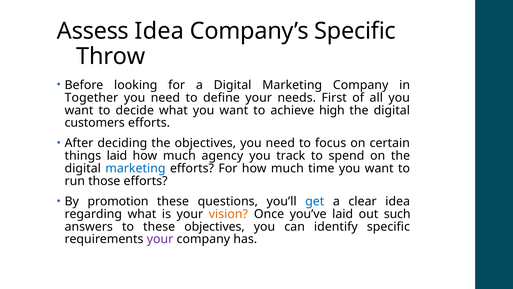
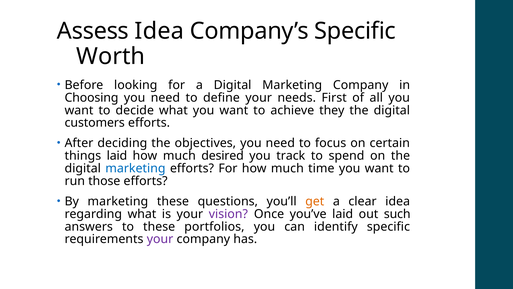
Throw: Throw -> Worth (111, 56)
Together: Together -> Choosing (92, 98)
high: high -> they (332, 110)
agency: agency -> desired (223, 156)
By promotion: promotion -> marketing (118, 201)
get colour: blue -> orange (315, 201)
vision colour: orange -> purple (228, 214)
these objectives: objectives -> portfolios (214, 226)
